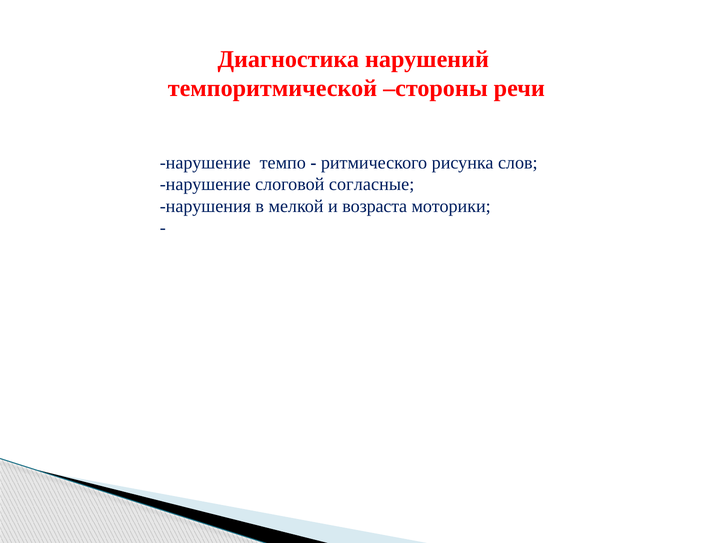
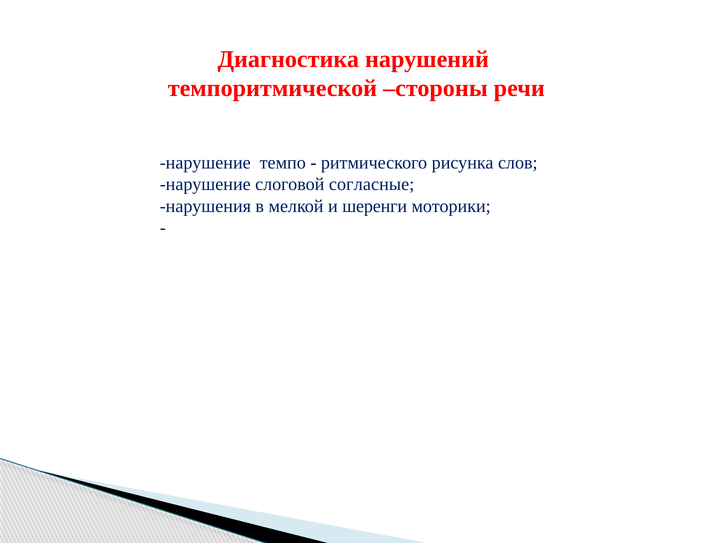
возраста: возраста -> шеренги (375, 206)
